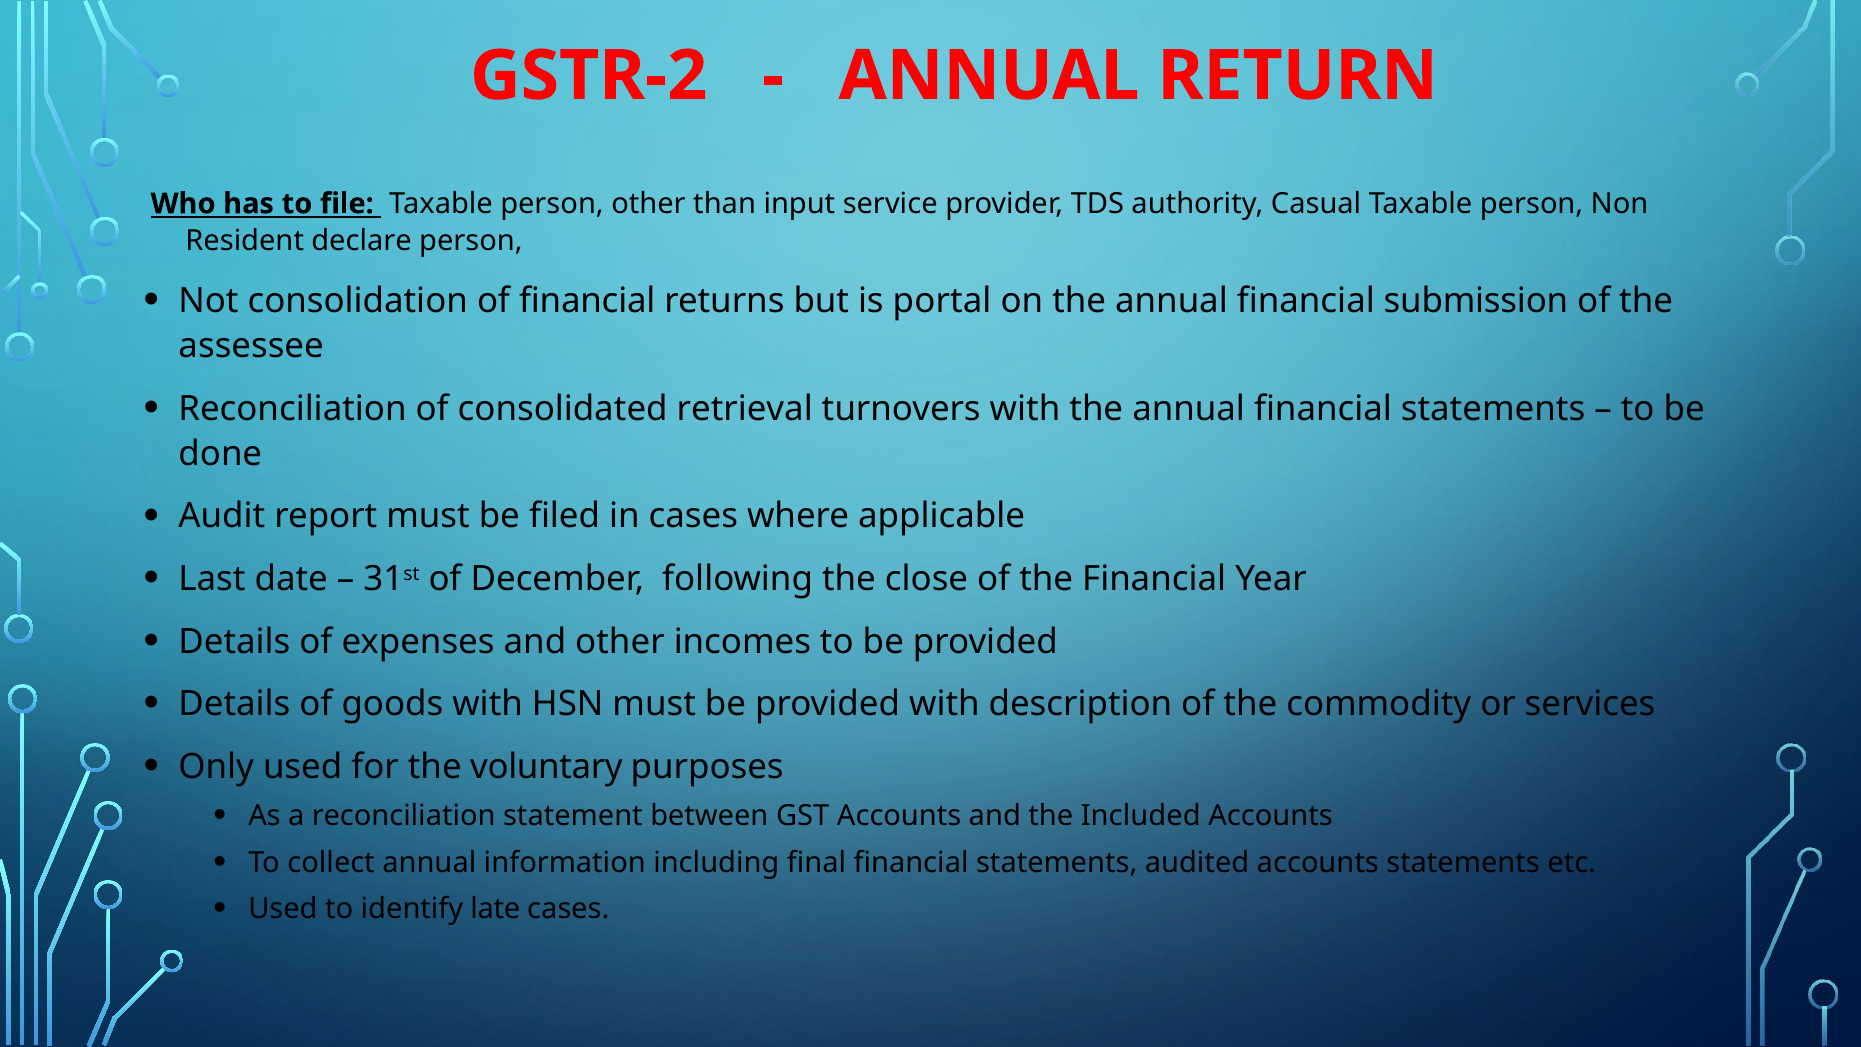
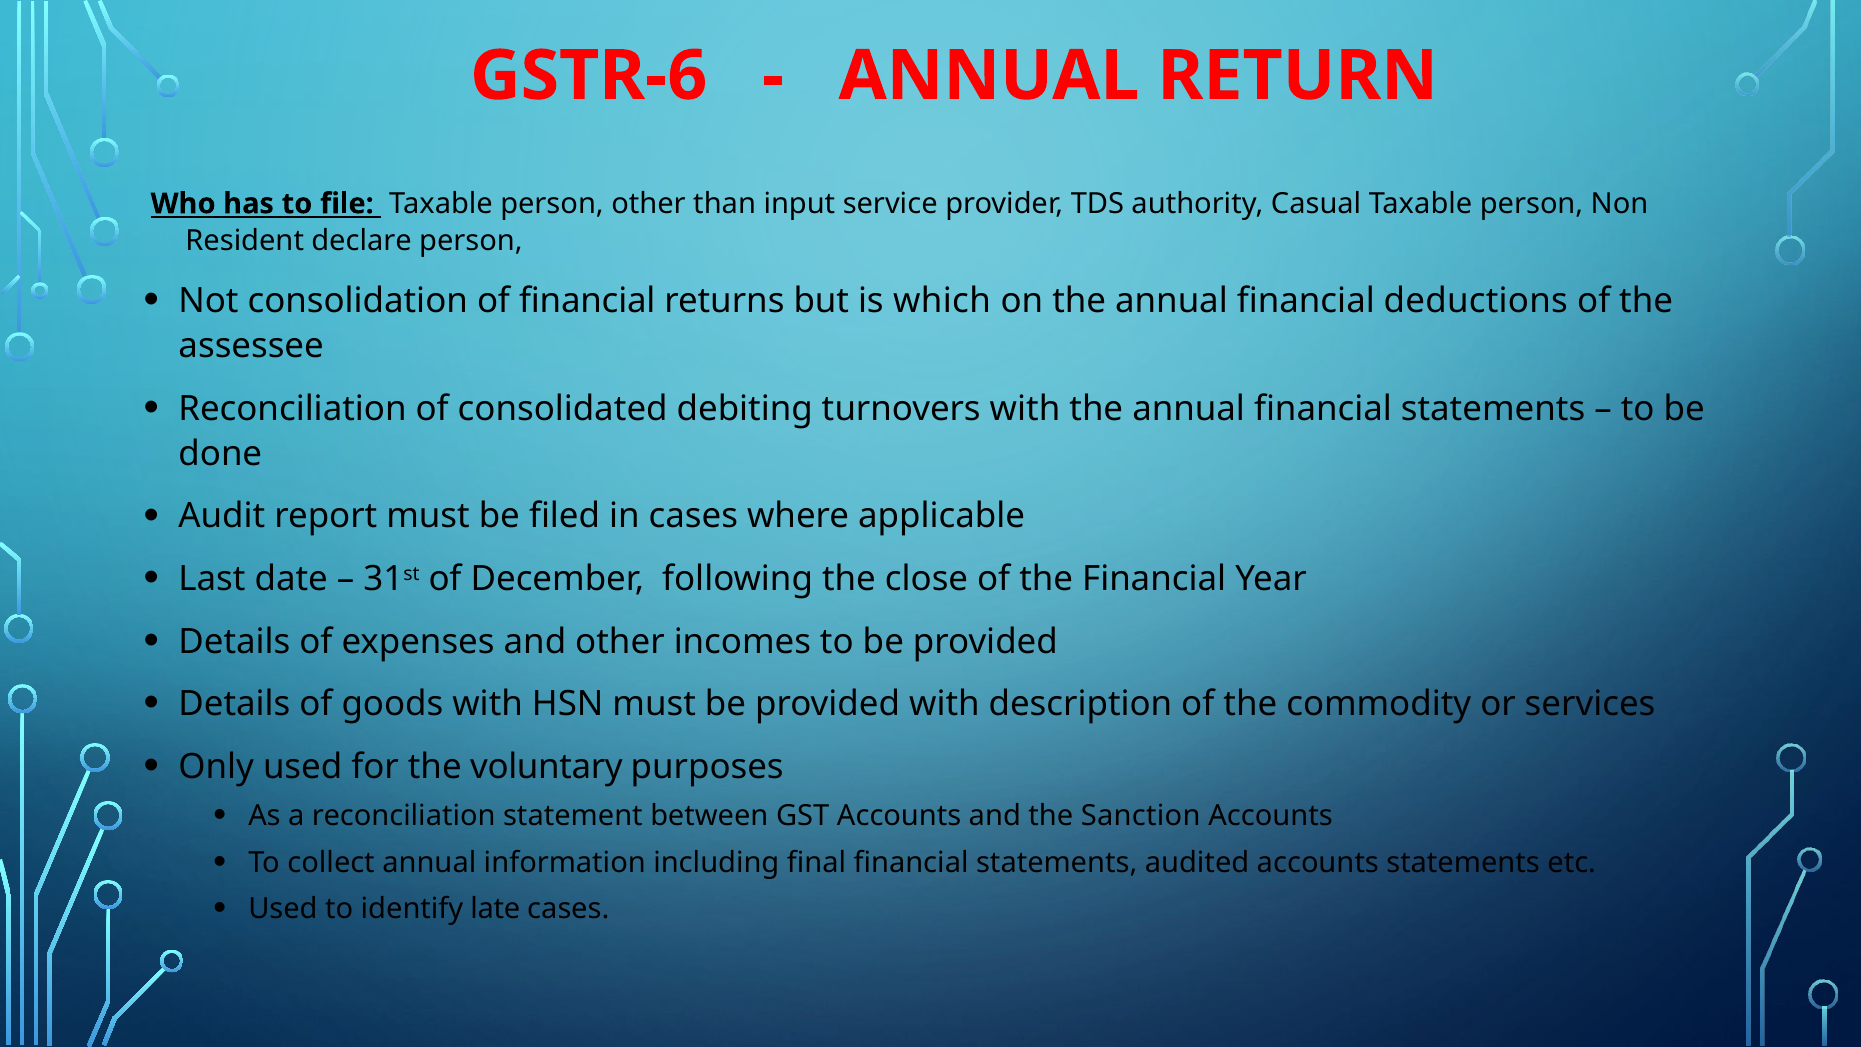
GSTR-2: GSTR-2 -> GSTR-6 (589, 76)
portal: portal -> which (942, 301)
submission: submission -> deductions (1476, 301)
retrieval: retrieval -> debiting (745, 409)
Included: Included -> Sanction (1141, 816)
